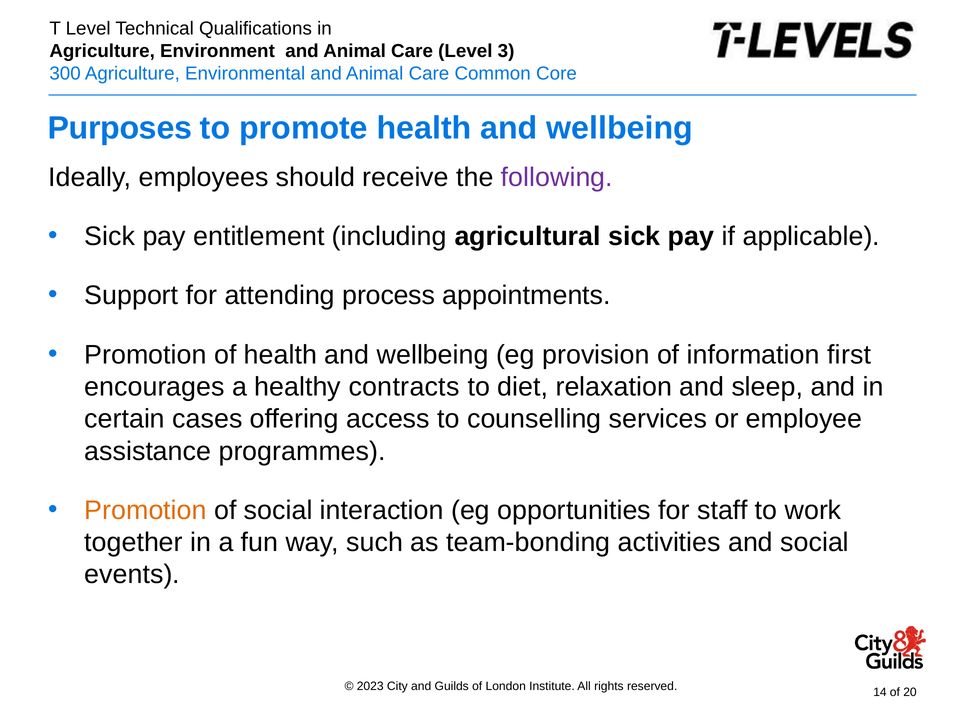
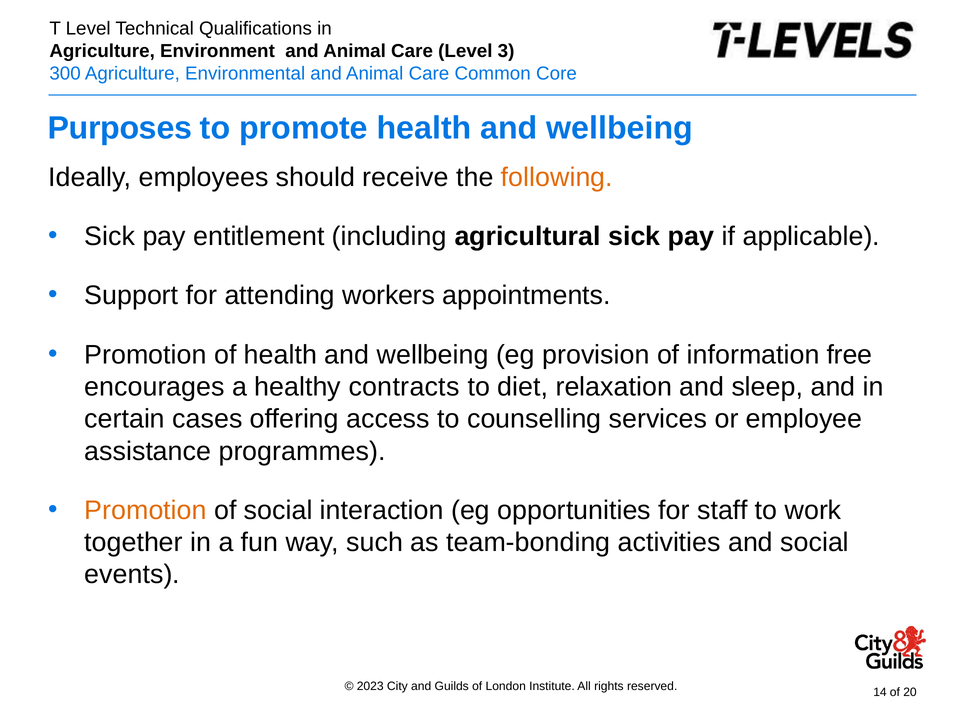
following colour: purple -> orange (557, 178)
process: process -> workers (389, 296)
first: first -> free (850, 355)
